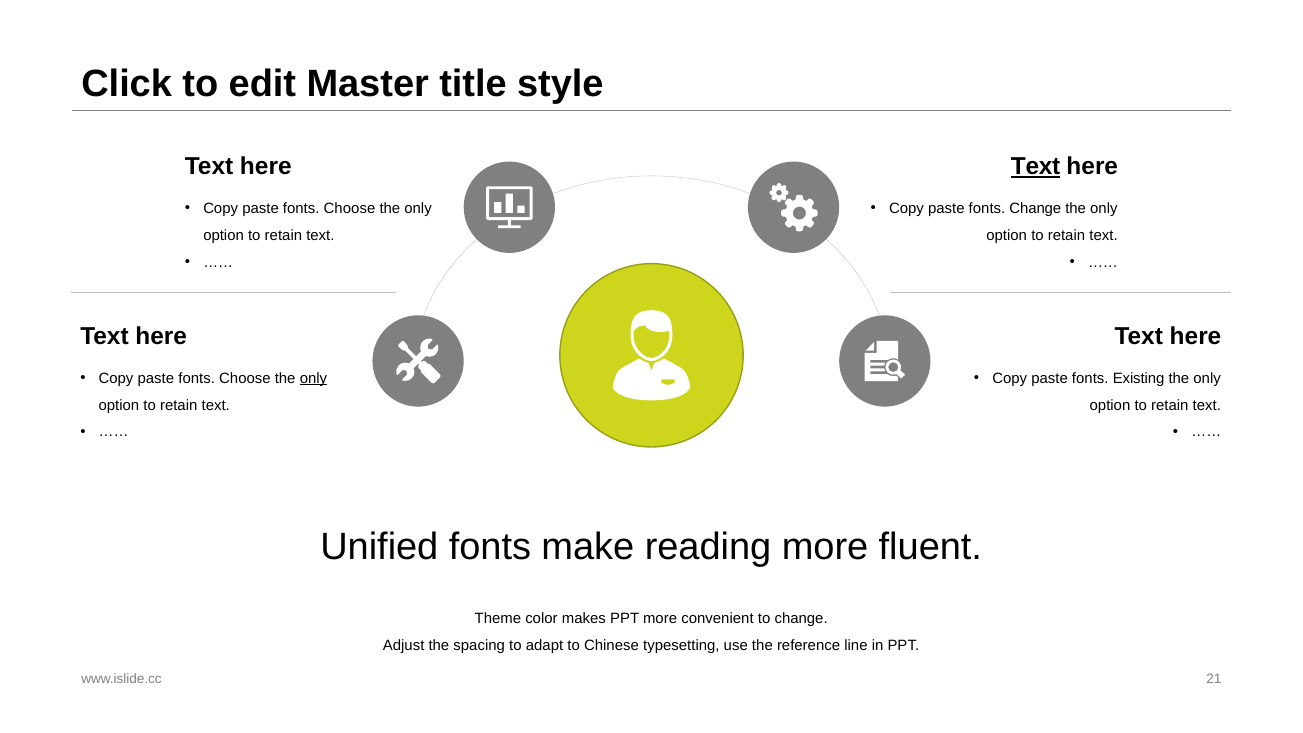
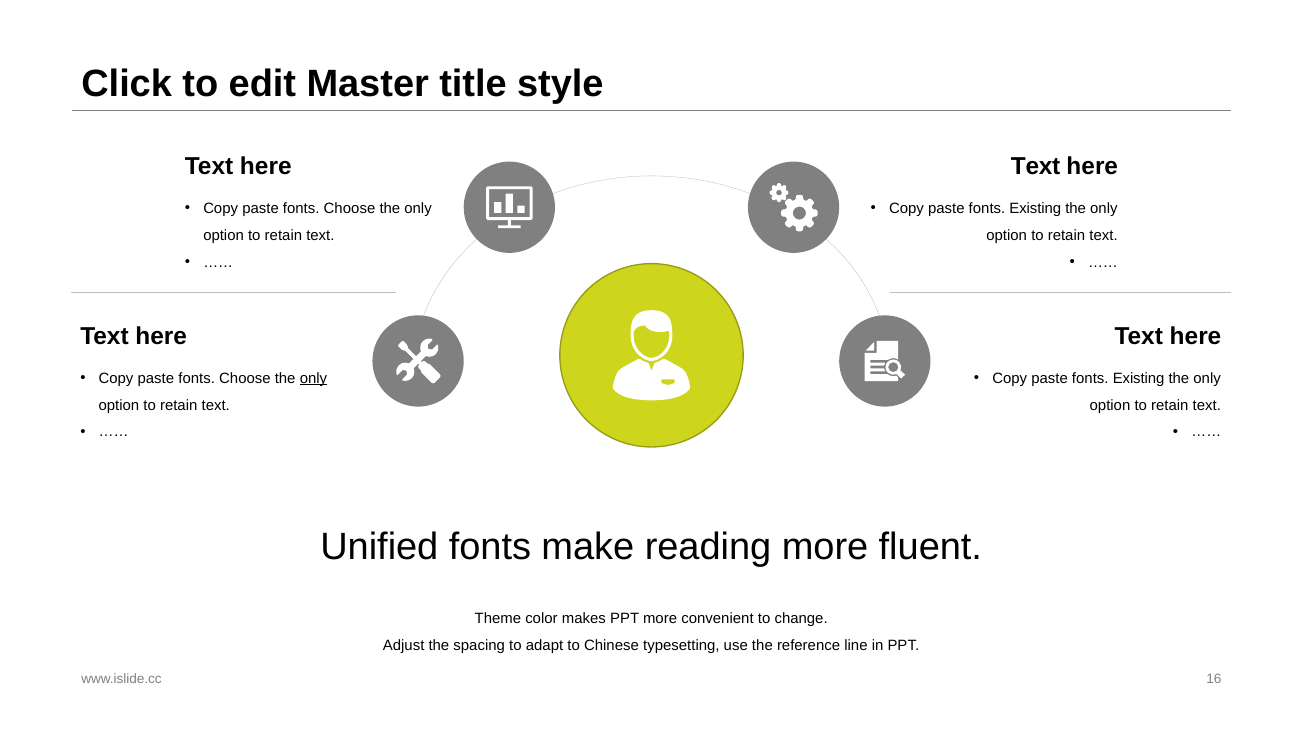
Text underline: present -> none (1036, 167)
Change: Change -> Existing (1035, 208)
21: 21 -> 16 (1214, 679)
